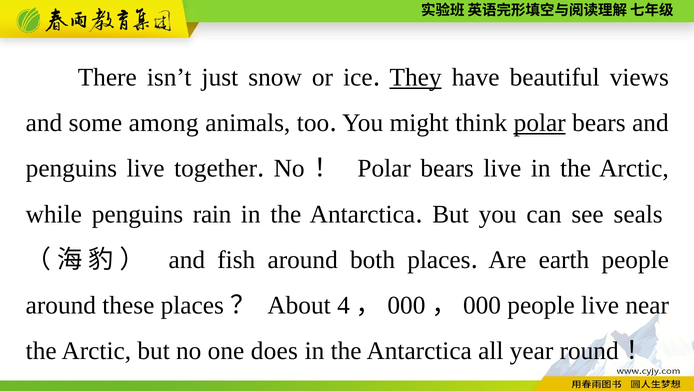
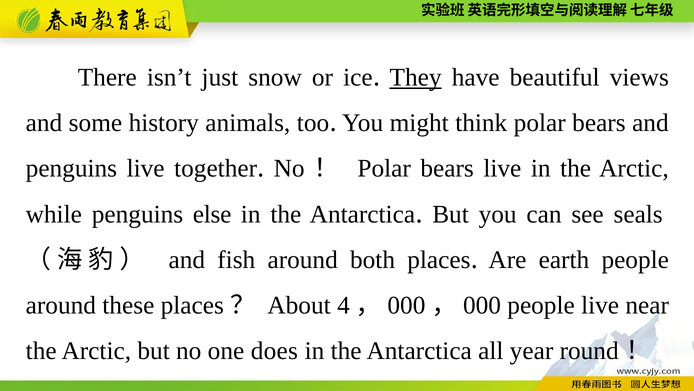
among: among -> history (164, 123)
polar underline: present -> none (540, 123)
rain: rain -> else (212, 214)
